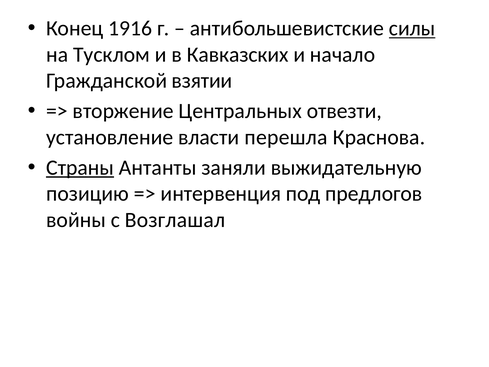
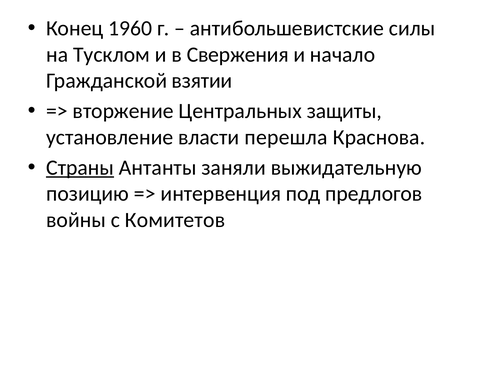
1916: 1916 -> 1960 (130, 28)
силы underline: present -> none (412, 28)
Кавказских: Кавказских -> Свержения (238, 55)
отвезти: отвезти -> защиты (344, 111)
Возглашал: Возглашал -> Комитетов (175, 220)
